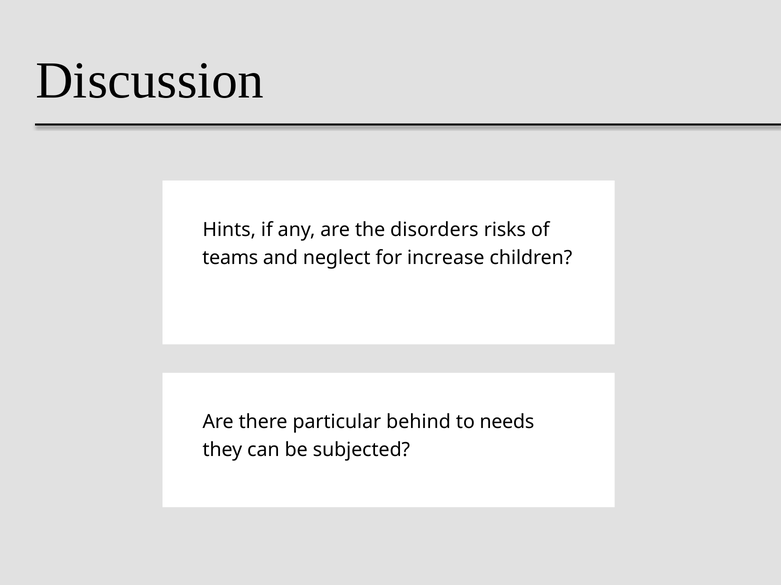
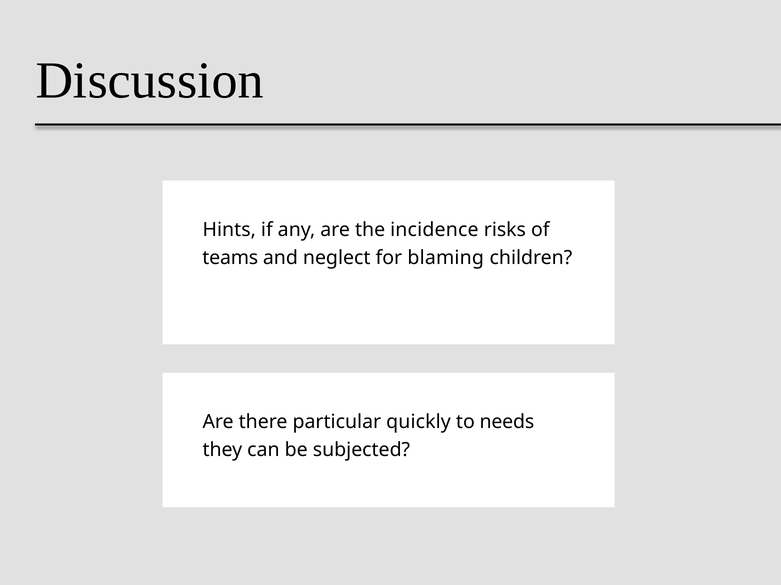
disorders: disorders -> incidence (434, 230)
increase: increase -> blaming (446, 258)
behind: behind -> quickly (419, 422)
